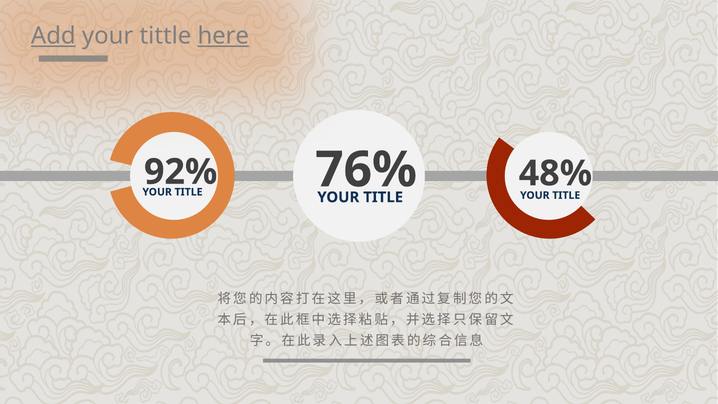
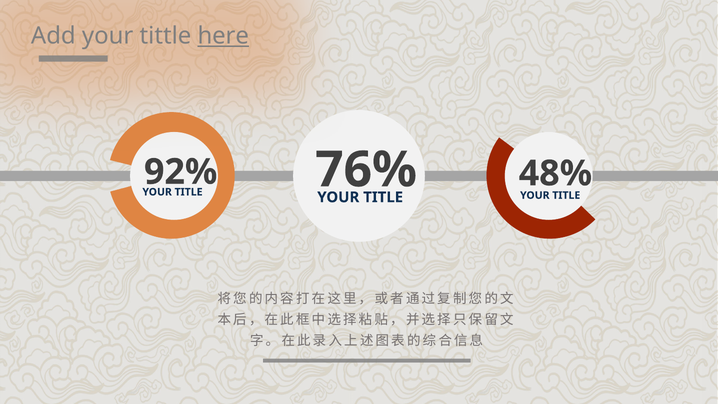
Add underline: present -> none (53, 36)
